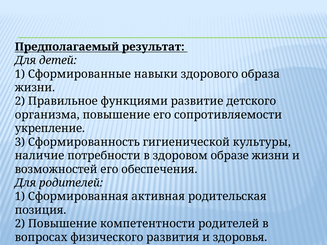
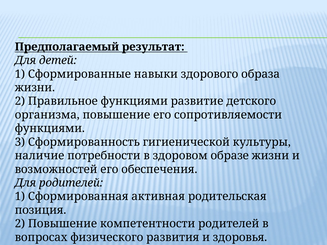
укрепление: укрепление -> функциями (50, 129)
